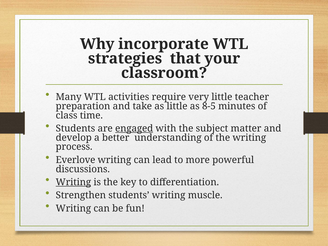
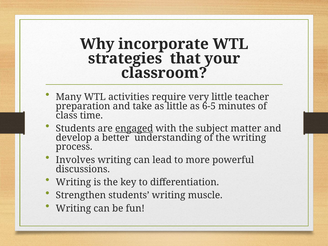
8-5: 8-5 -> 6-5 (209, 106)
Everlove: Everlove -> Involves (75, 160)
Writing underline: present -> none (73, 182)
